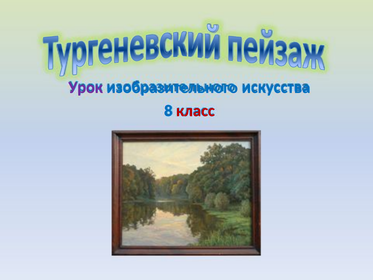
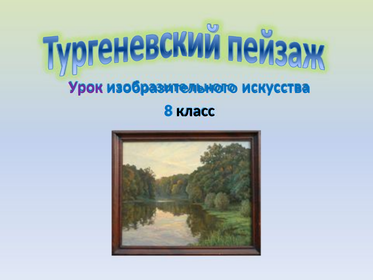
класс colour: red -> black (196, 111)
